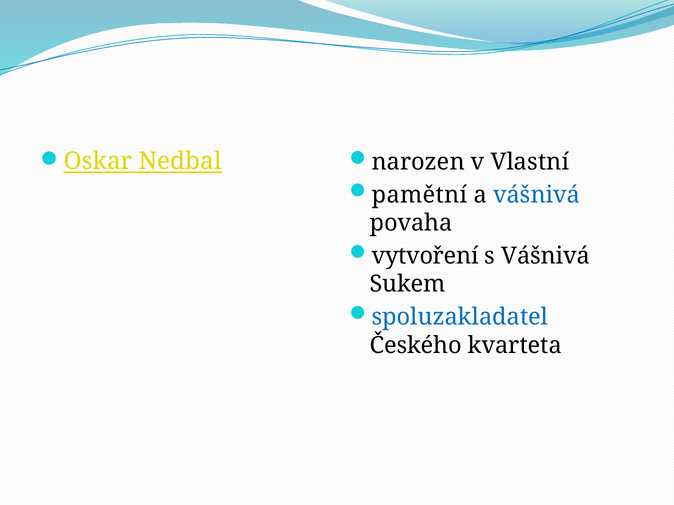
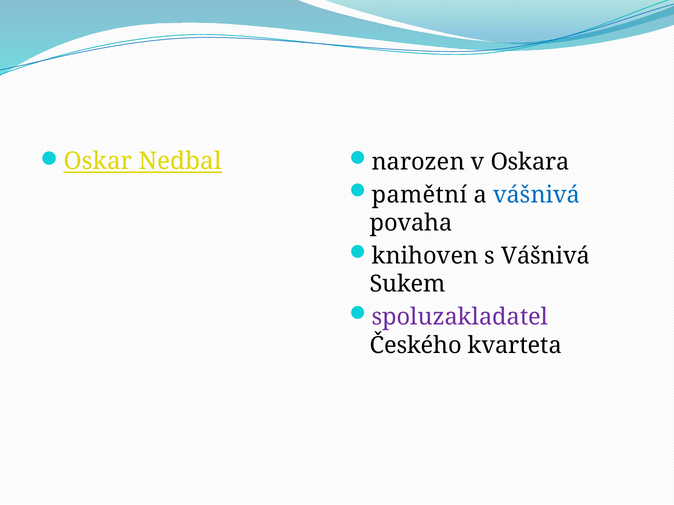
Vlastní: Vlastní -> Oskara (530, 162)
vytvoření: vytvoření -> knihoven (425, 256)
spoluzakladatel colour: blue -> purple (460, 317)
